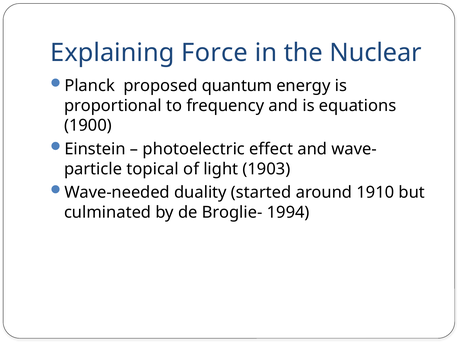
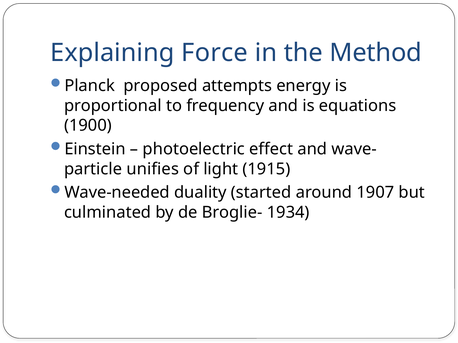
Nuclear: Nuclear -> Method (376, 53)
quantum: quantum -> attempts (237, 86)
topical: topical -> unifies (153, 169)
1903: 1903 -> 1915 (266, 169)
1910: 1910 -> 1907 (375, 193)
1994: 1994 -> 1934 (288, 213)
